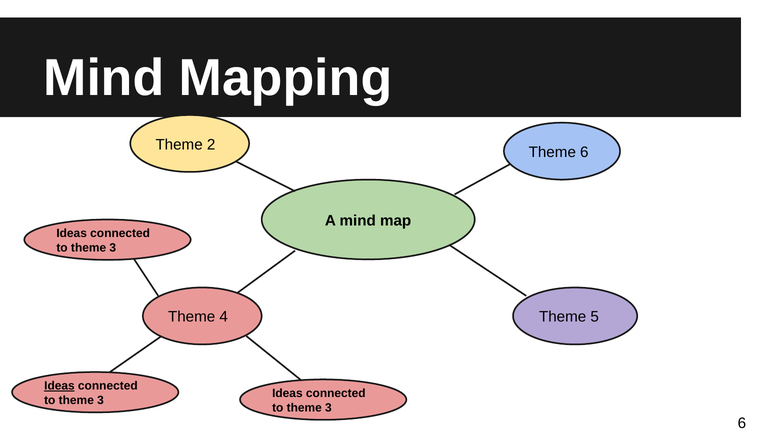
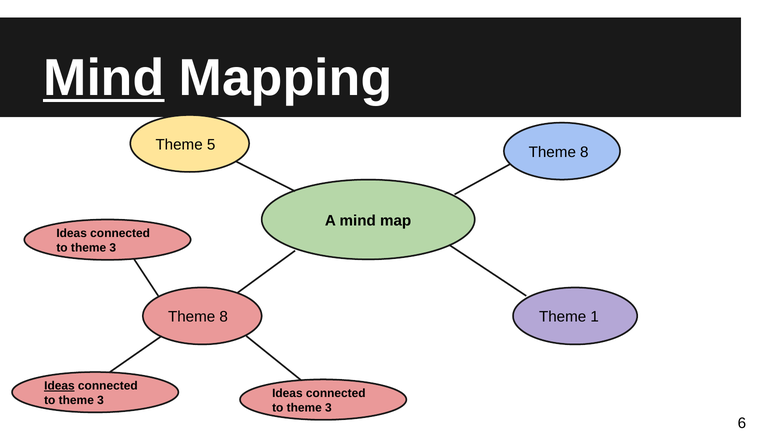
Mind underline: none -> present (104, 78)
2: 2 -> 5 (211, 144)
6: 6 -> 8 (584, 152)
4: 4 -> 8 (224, 317)
5: 5 -> 1 (595, 317)
